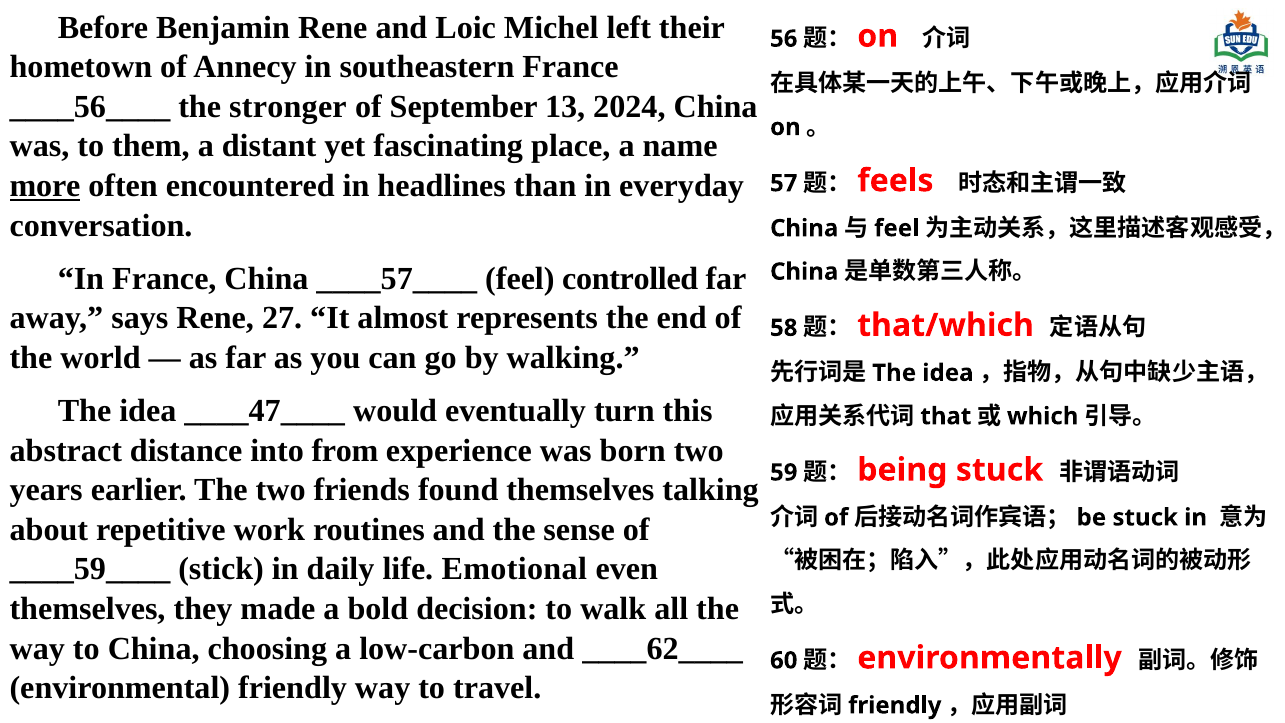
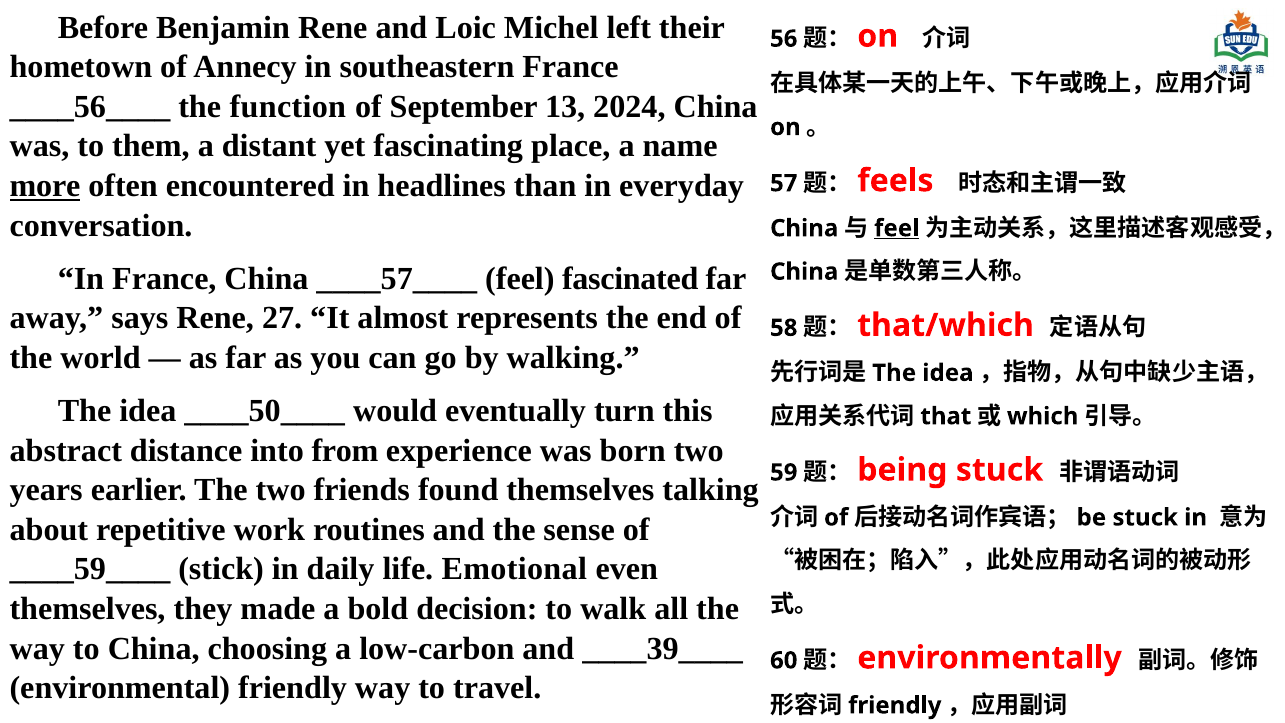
stronger: stronger -> function (288, 107)
feel underline: none -> present (897, 228)
controlled: controlled -> fascinated (630, 278)
____47____: ____47____ -> ____50____ (265, 411)
____62____: ____62____ -> ____39____ (663, 648)
